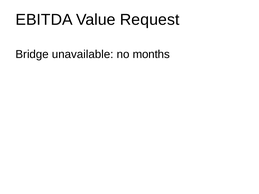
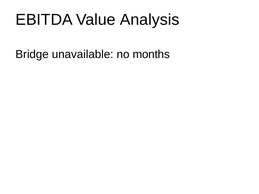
Request: Request -> Analysis (150, 20)
